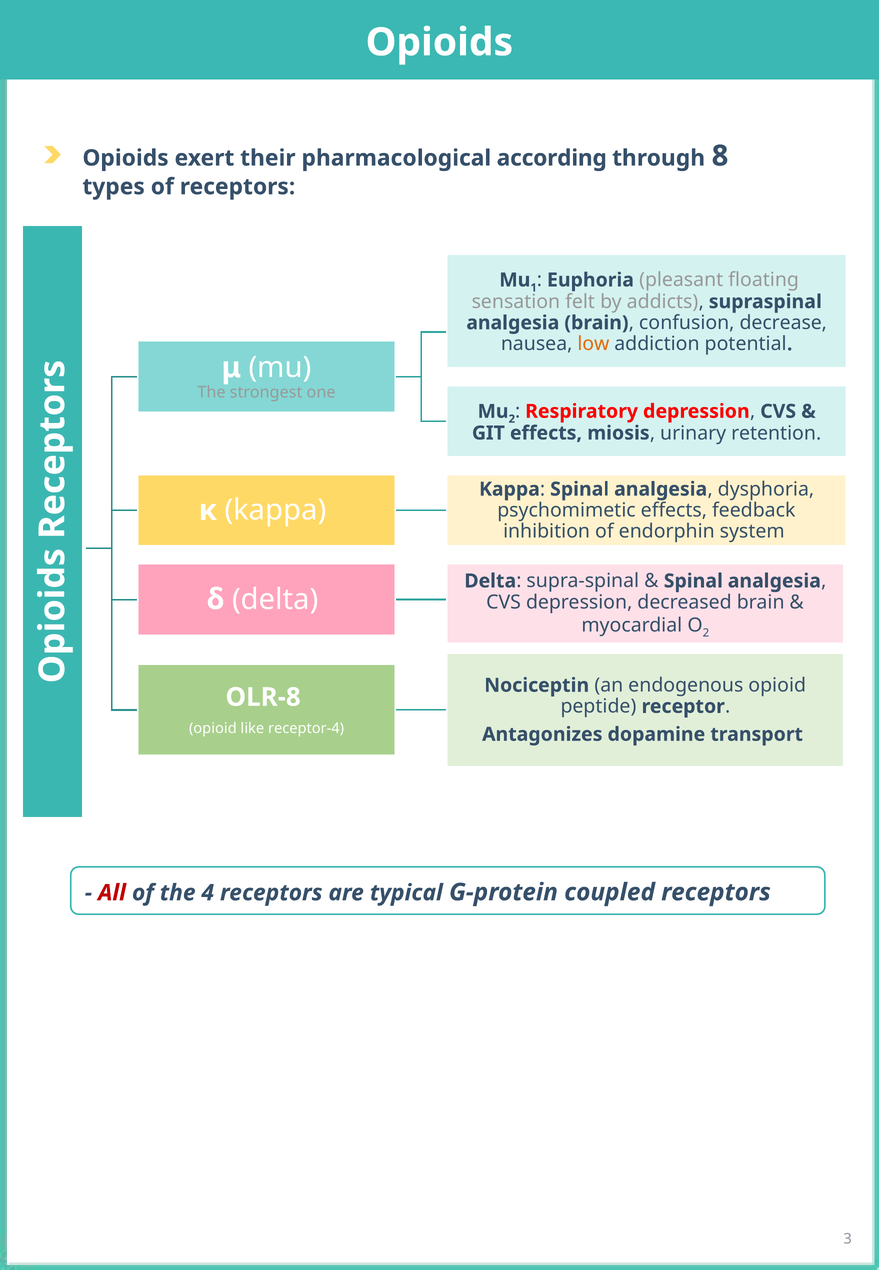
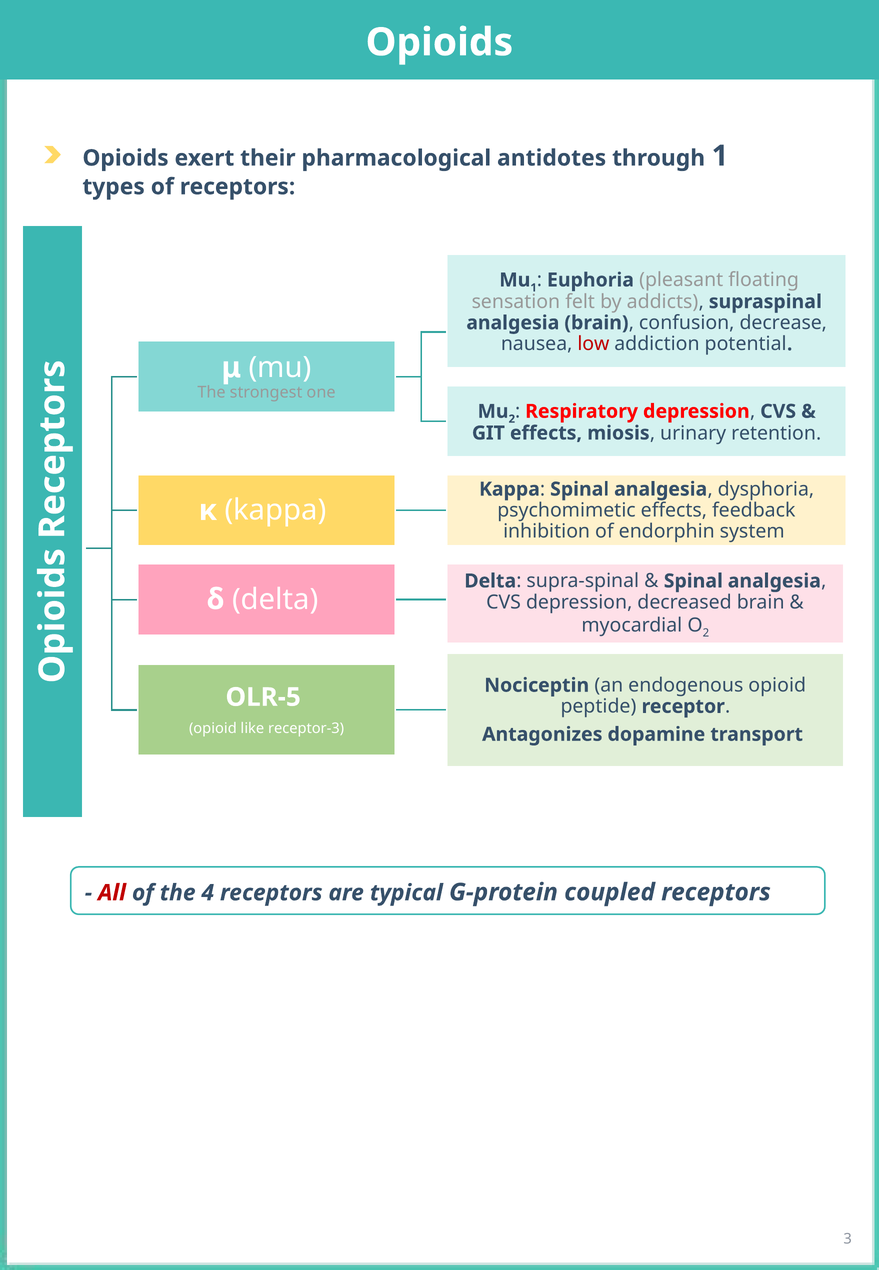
according: according -> antidotes (552, 158)
through 8: 8 -> 1 (720, 156)
low colour: orange -> red (593, 344)
OLR-8: OLR-8 -> OLR-5 (263, 697)
receptor-4: receptor-4 -> receptor-3 (306, 728)
